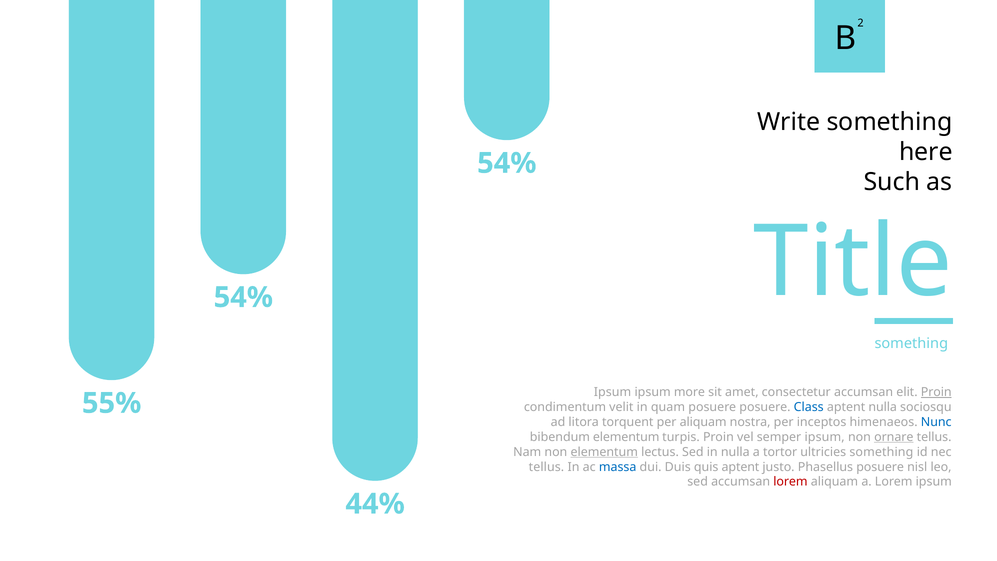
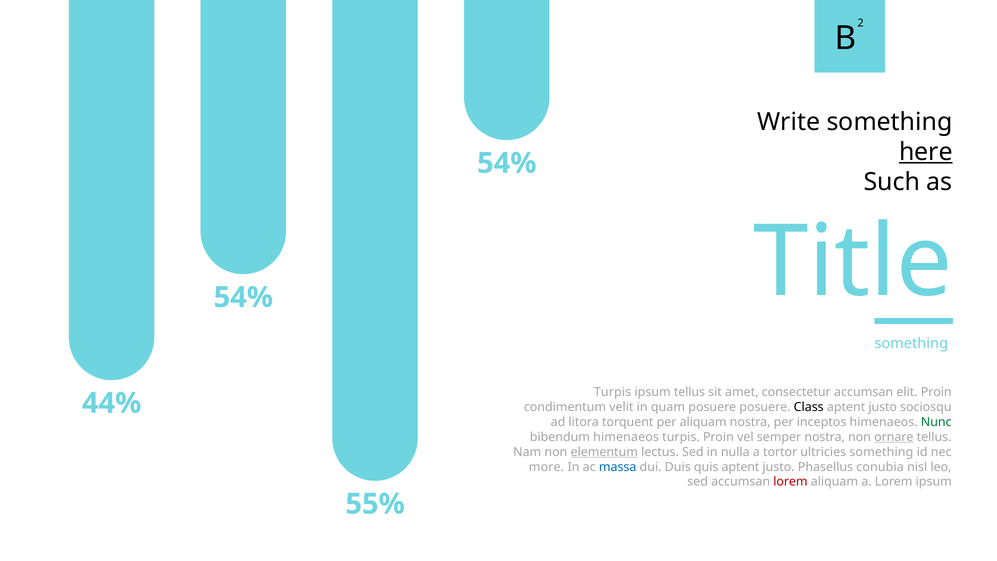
here underline: none -> present (926, 152)
Ipsum: Ipsum -> Turpis (612, 392)
ipsum more: more -> tellus (689, 392)
Proin underline: present -> none (936, 392)
55%: 55% -> 44% (112, 403)
Class colour: blue -> black (809, 407)
nulla: nulla -> justo (883, 407)
Nunc colour: blue -> green (936, 422)
bibendum elementum: elementum -> himenaeos (626, 437)
semper ipsum: ipsum -> nostra (825, 437)
tellus: tellus -> more (546, 467)
Phasellus posuere: posuere -> conubia (880, 467)
44%: 44% -> 55% (375, 504)
